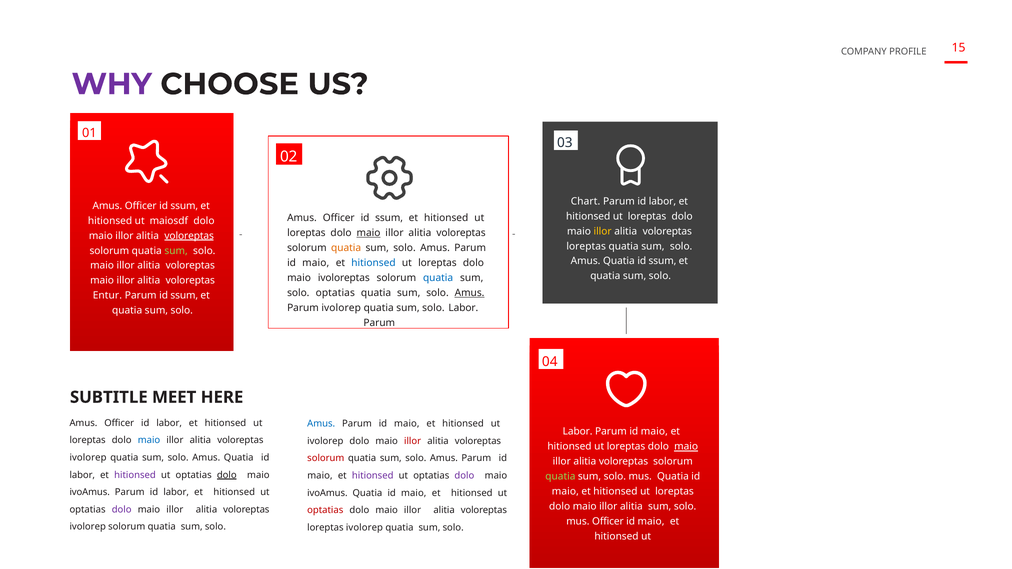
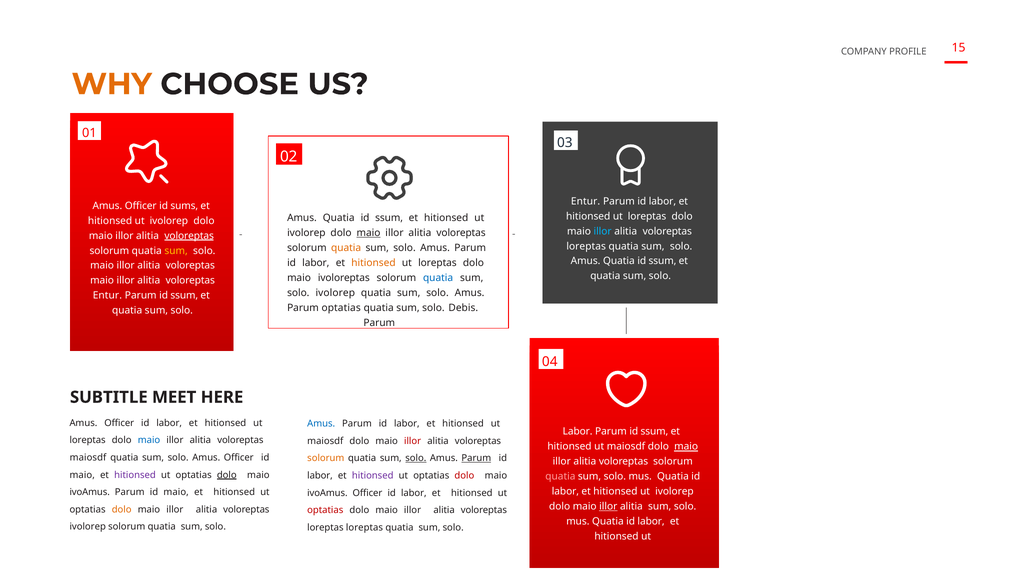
WHY colour: purple -> orange (112, 84)
Chart: Chart -> Entur (586, 201)
ssum: ssum -> sums (184, 206)
Officer: Officer -> Quatia (339, 218)
maiosdf: maiosdf -> ivolorep (169, 221)
illor colour: yellow -> light blue (603, 231)
loreptas: loreptas -> ivolorep (306, 233)
sum colour: light green -> yellow (176, 251)
maio: maio -> labor (316, 263)
hitionsed colour: blue -> orange (373, 263)
solo optatias: optatias -> ivolorep (335, 293)
Amus underline: present -> none (470, 293)
Parum ivolorep: ivolorep -> optatias (341, 308)
Labor: Labor -> Debis (463, 308)
maio: maio -> labor (407, 424)
maio: maio -> ssum (654, 432)
ivolorep: ivolorep -> maiosdf (325, 441)
loreptas: loreptas -> maiosdf (626, 447)
ivolorep: ivolorep -> maiosdf (88, 458)
Quatia: Quatia -> Officer (239, 458)
solorum colour: red -> orange (326, 458)
solo underline: none -> present (416, 458)
Parum underline: none -> present (476, 458)
labor: labor -> maio (82, 475)
maio: maio -> labor (320, 476)
dolo colour: purple -> red (464, 476)
quatia colour: light green -> pink (560, 477)
maio: maio -> labor (565, 492)
loreptas: loreptas -> ivolorep (674, 492)
ivoAmus Parum id labor: labor -> maio (176, 492)
ivoAmus Quatia: Quatia -> Officer (367, 493)
maio: maio -> labor (414, 493)
illor underline: none -> present (608, 507)
dolo colour: purple -> orange (122, 510)
Officer: Officer -> Quatia (608, 522)
maio: maio -> labor (651, 522)
loreptas ivolorep: ivolorep -> loreptas (364, 528)
